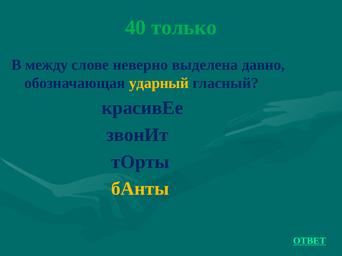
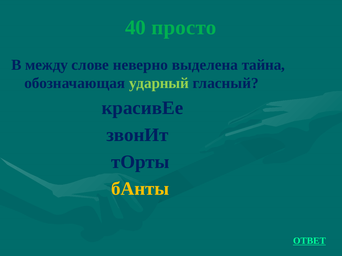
только: только -> просто (184, 28)
давно: давно -> тайна (263, 65)
ударный colour: yellow -> light green (159, 83)
